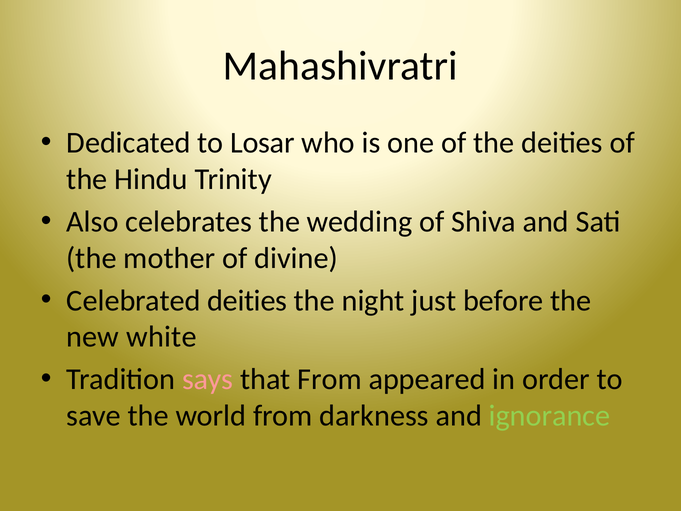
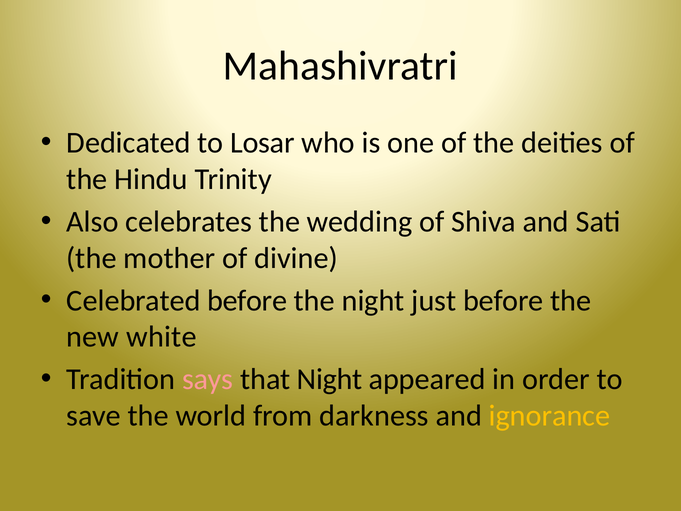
Celebrated deities: deities -> before (247, 300)
that From: From -> Night (330, 379)
ignorance colour: light green -> yellow (549, 416)
